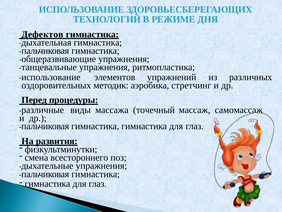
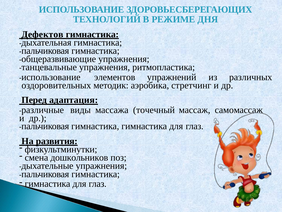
процедуры: процедуры -> адаптация (74, 100)
всестороннего: всестороннего -> дошкольников (79, 157)
